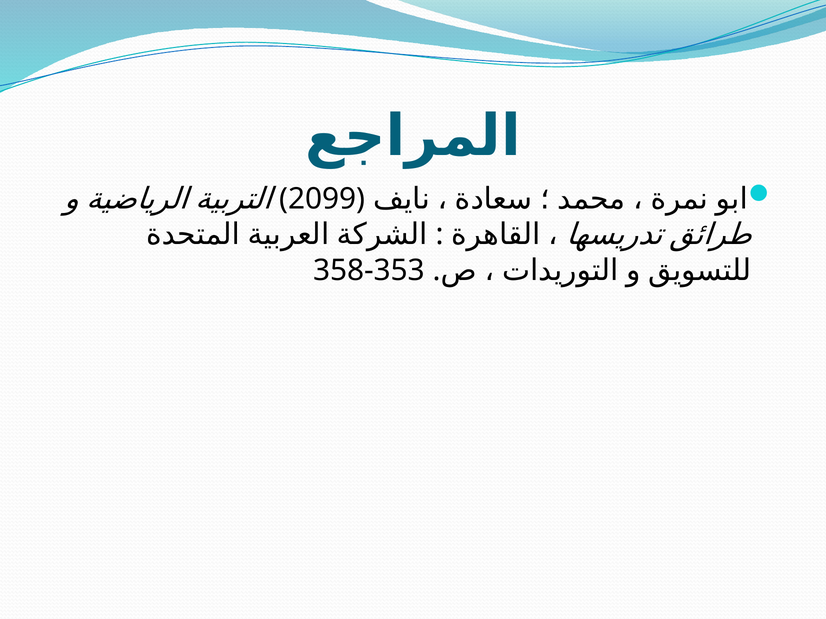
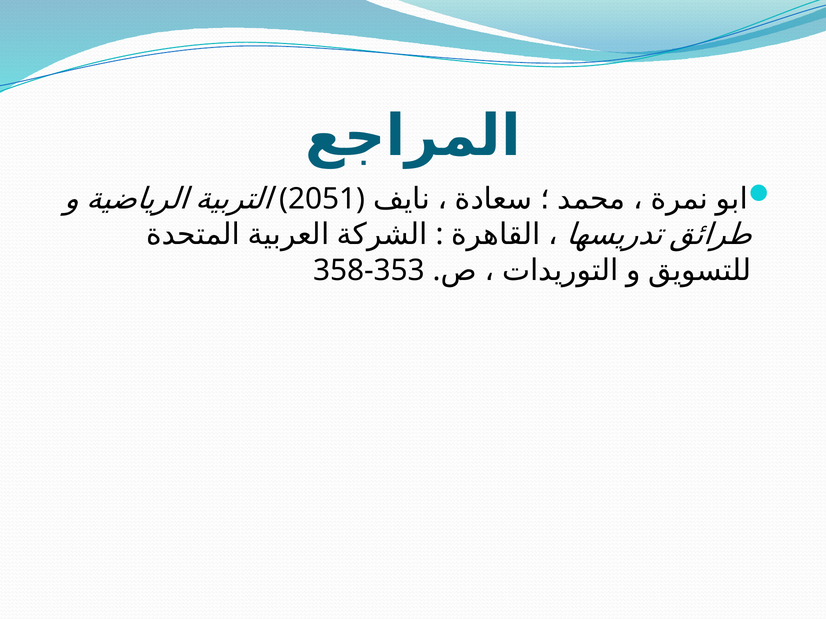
2099: 2099 -> 2051 (322, 199)
